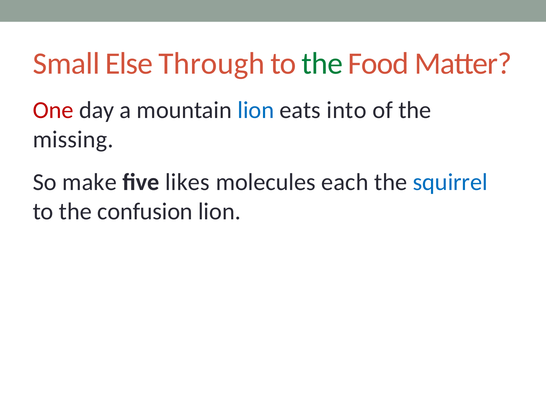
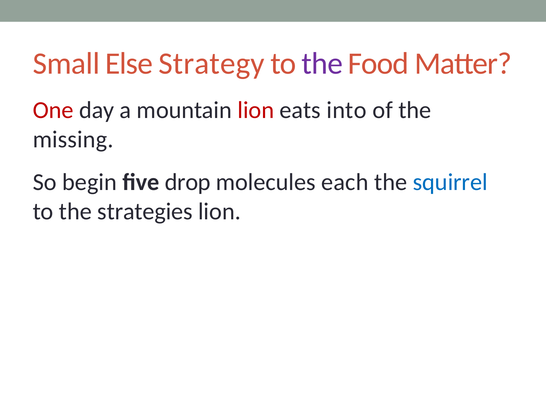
Through: Through -> Strategy (212, 64)
the colour: green -> purple (322, 64)
lion colour: blue -> red (256, 110)
make: make -> begin (90, 182)
likes: likes -> drop (188, 182)
confusion: confusion -> strategies (145, 211)
